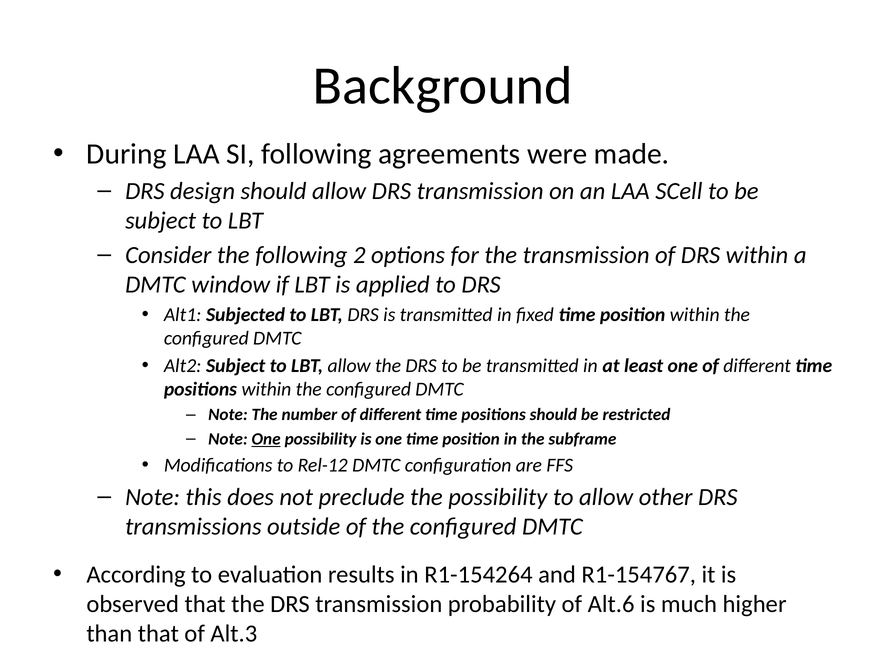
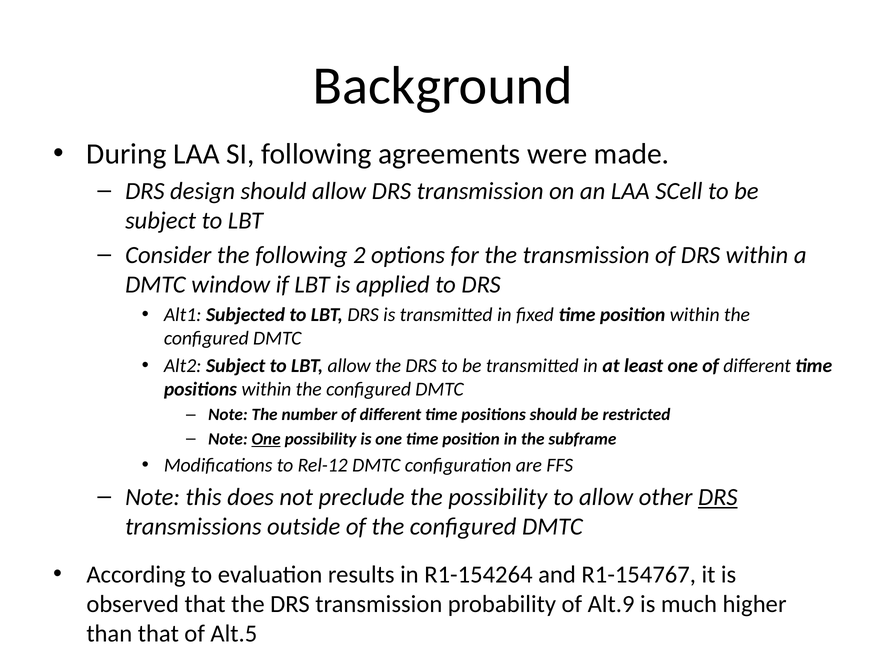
DRS underline: none -> present (718, 497)
Alt.6: Alt.6 -> Alt.9 (611, 605)
Alt.3: Alt.3 -> Alt.5 (234, 634)
